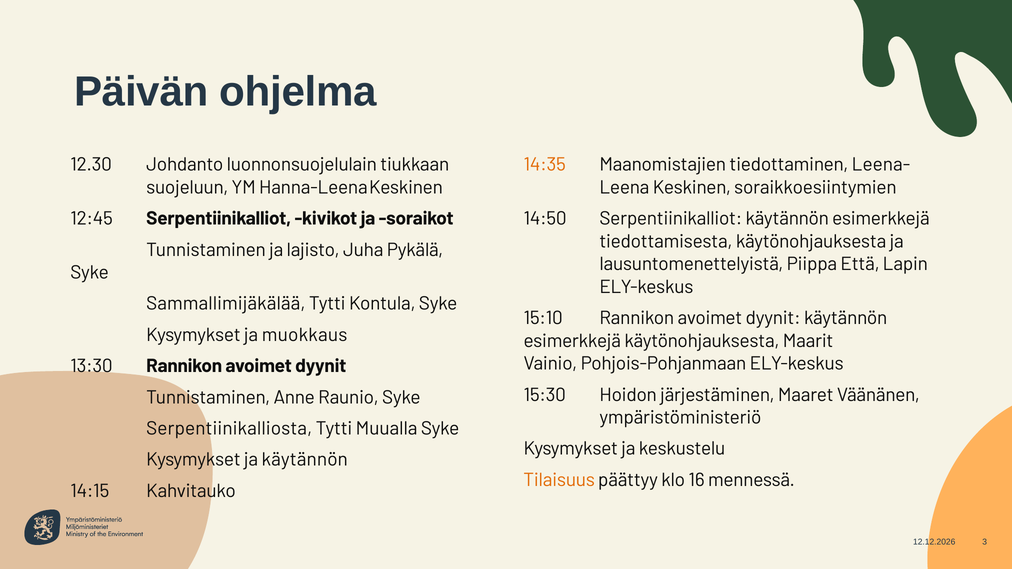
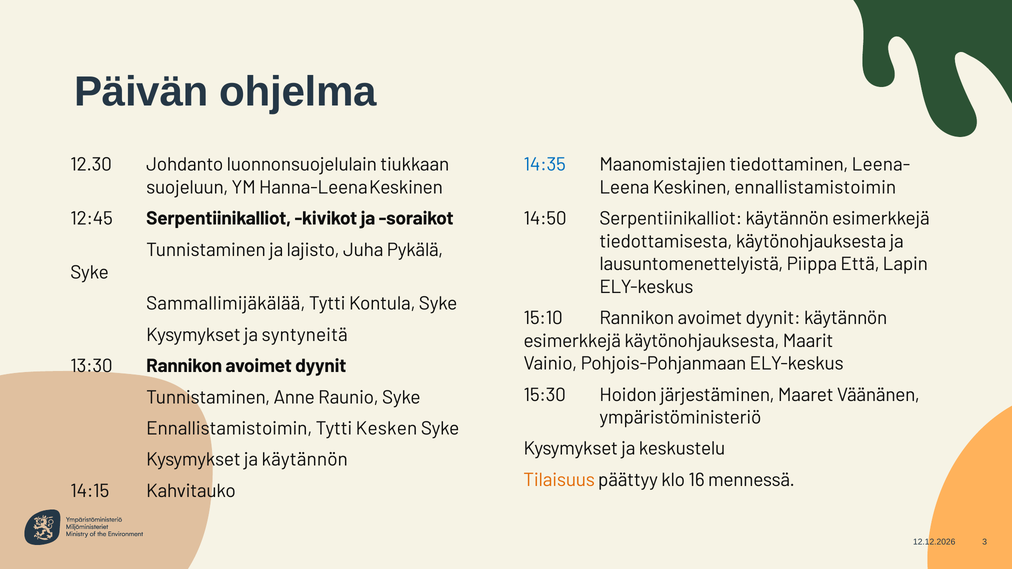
14:35 colour: orange -> blue (545, 165)
Keskinen soraikkoesiintymien: soraikkoesiintymien -> ennallistamistoimin (815, 187)
muokkaus: muokkaus -> syntyneitä (305, 335)
Serpentiinikalliosta: Serpentiinikalliosta -> Ennallistamistoimin (229, 429)
Muualla: Muualla -> Kesken (387, 429)
